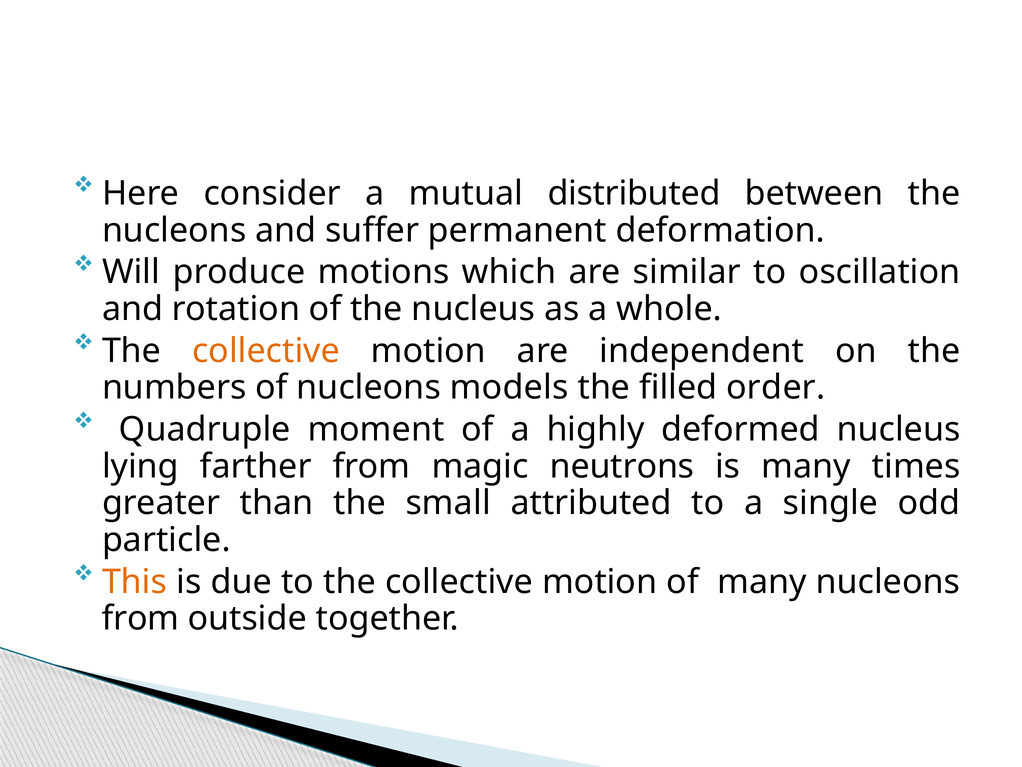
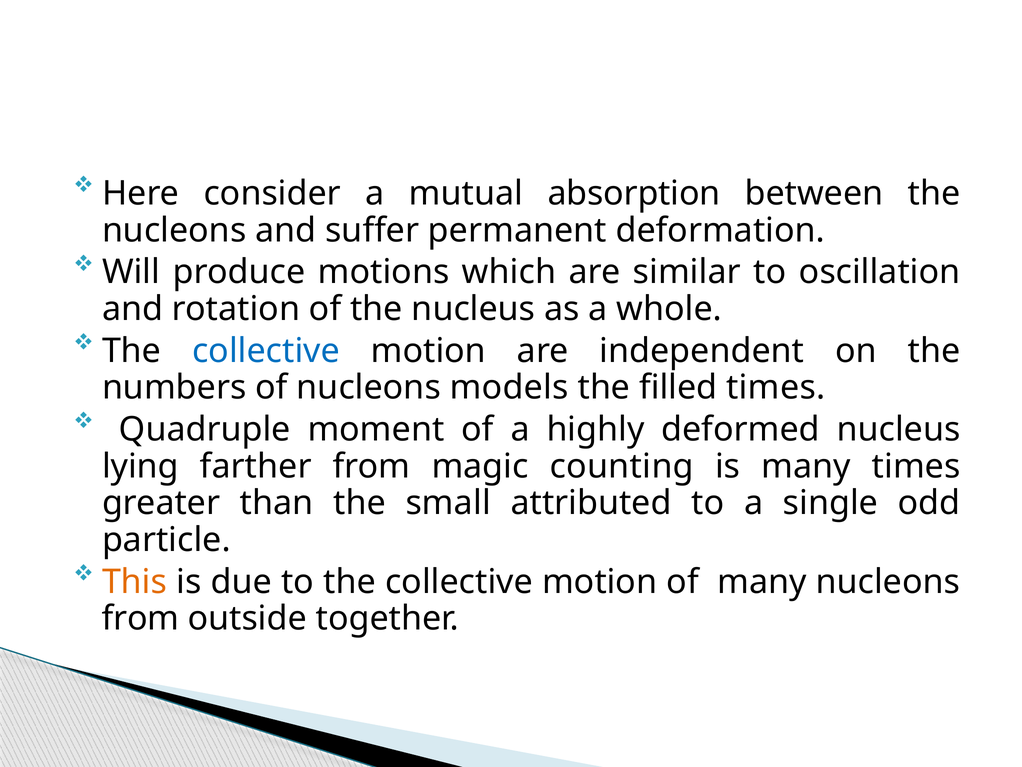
distributed: distributed -> absorption (634, 193)
collective colour: orange -> blue (266, 351)
filled order: order -> times (776, 387)
neutrons: neutrons -> counting (622, 466)
